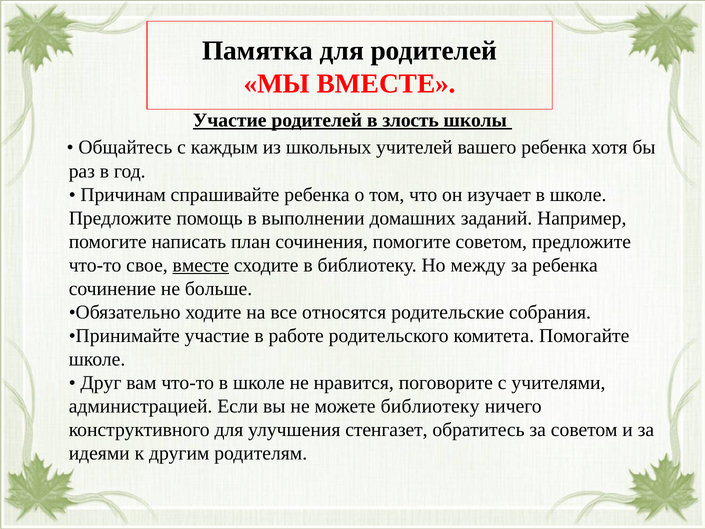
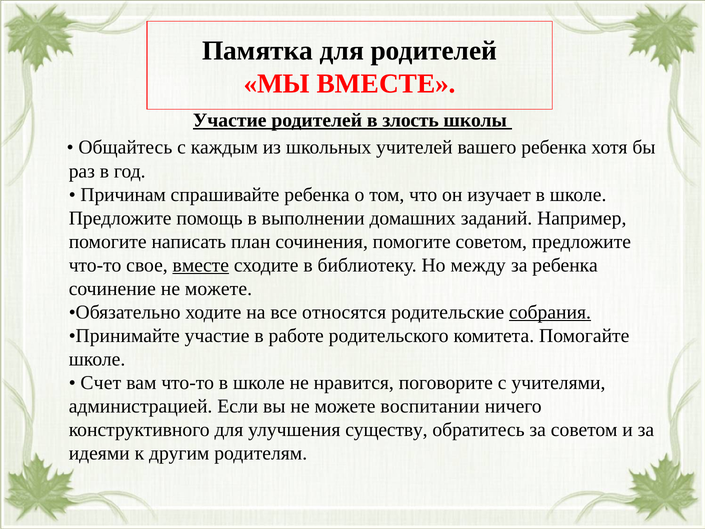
сочинение не больше: больше -> можете (219, 288)
собрания underline: none -> present (550, 312)
Друг: Друг -> Счет (101, 383)
можете библиотеку: библиотеку -> воспитании (430, 406)
стенгазет: стенгазет -> существу (386, 430)
